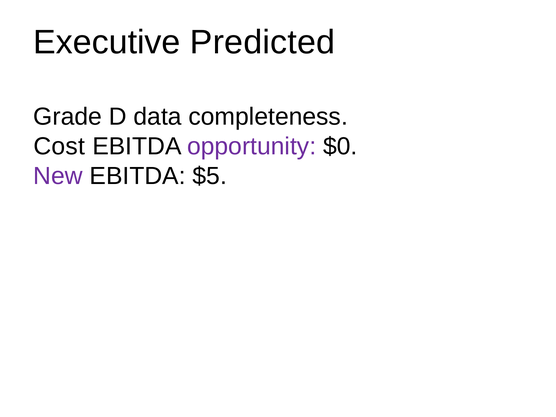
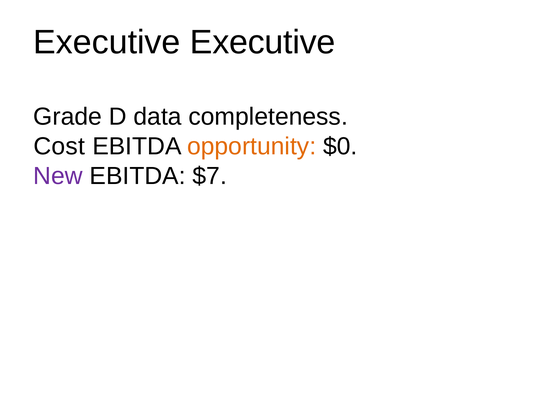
Executive Predicted: Predicted -> Executive (263, 42)
opportunity colour: purple -> orange (252, 146)
$5: $5 -> $7 (210, 176)
